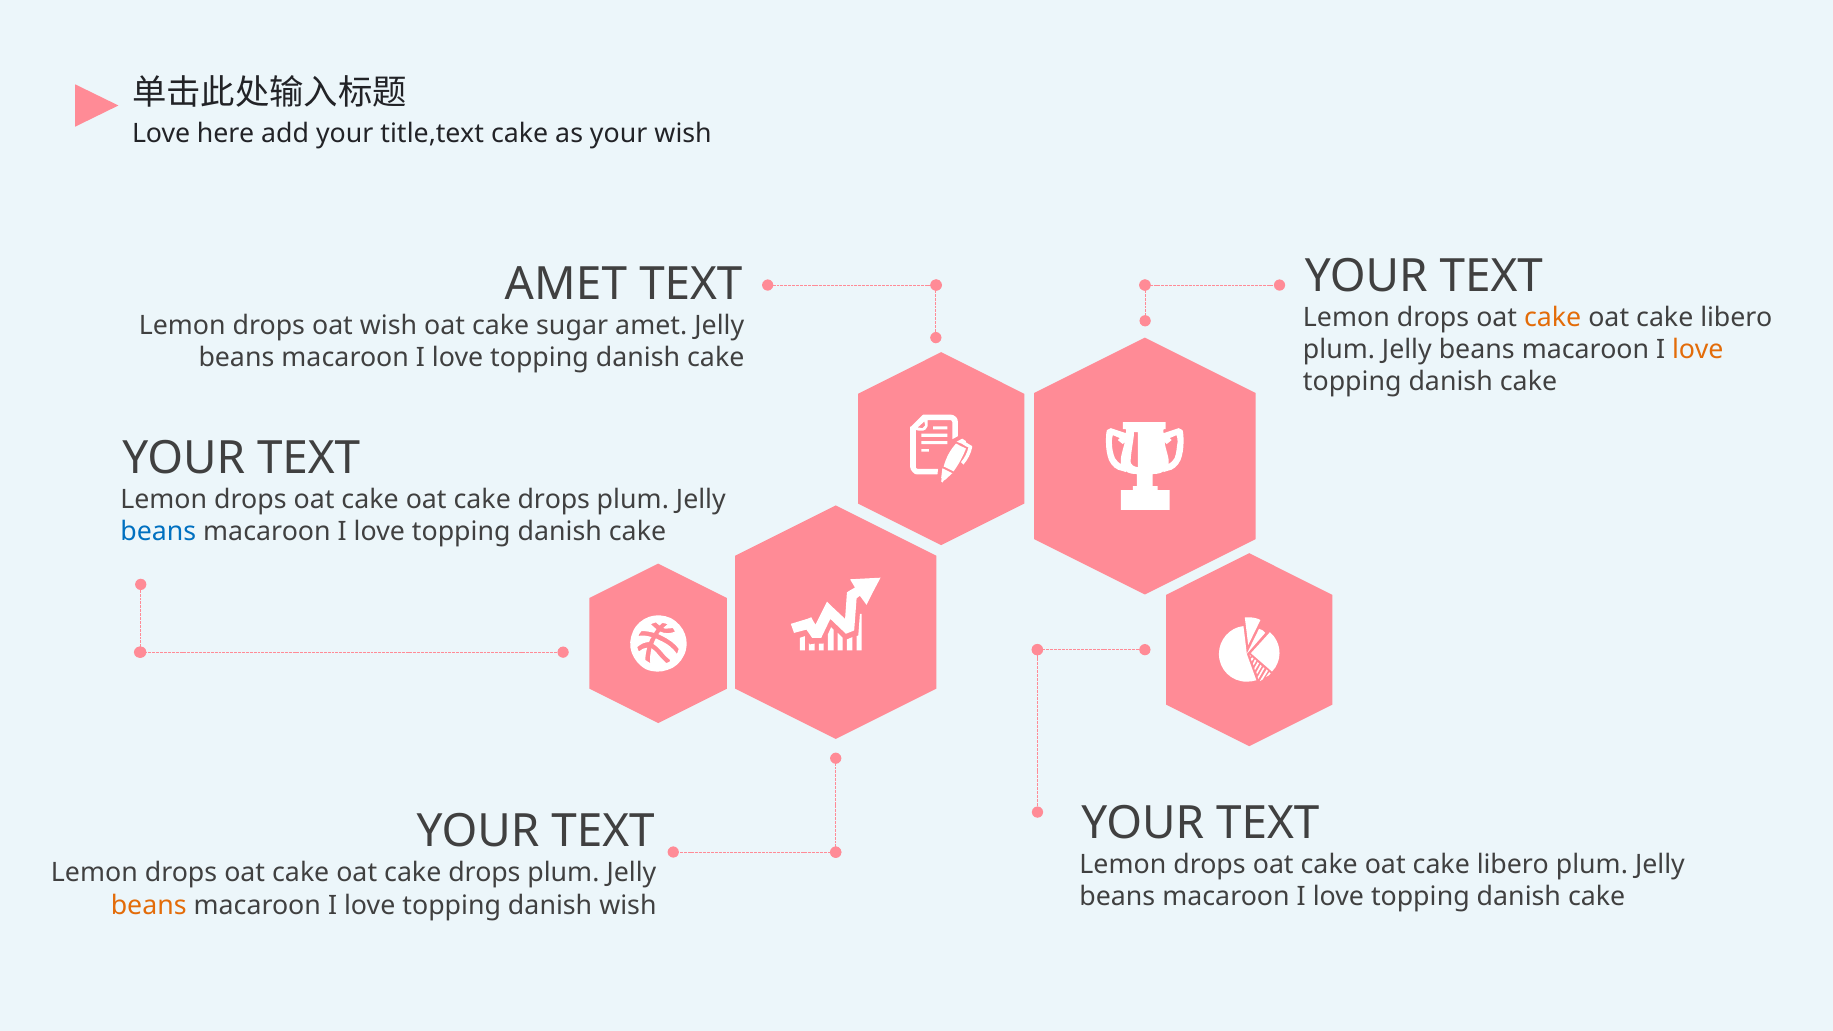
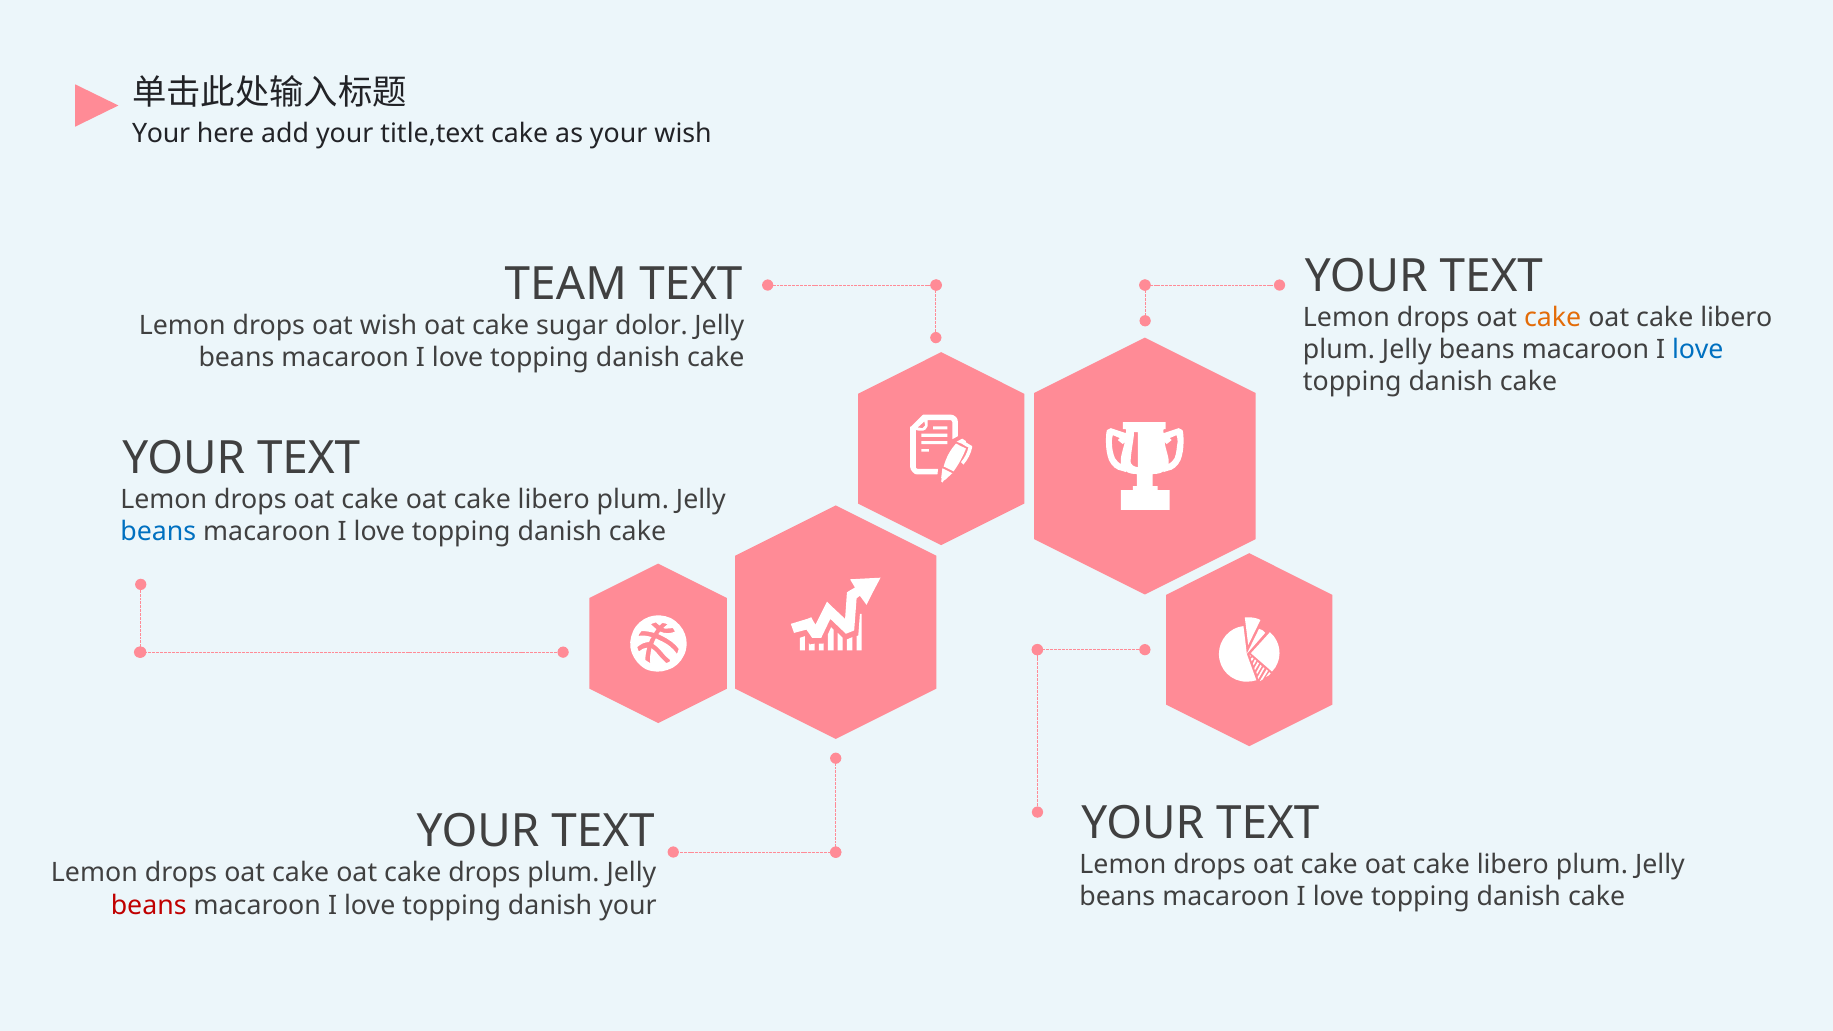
Love: Love -> Your (161, 134)
AMET: AMET -> TEAM (566, 285)
sugar amet: amet -> dolor (651, 326)
love colour: orange -> blue (1698, 349)
drops: drops -> libero (554, 500)
beans colour: orange -> red (149, 905)
danish wish: wish -> your (628, 905)
